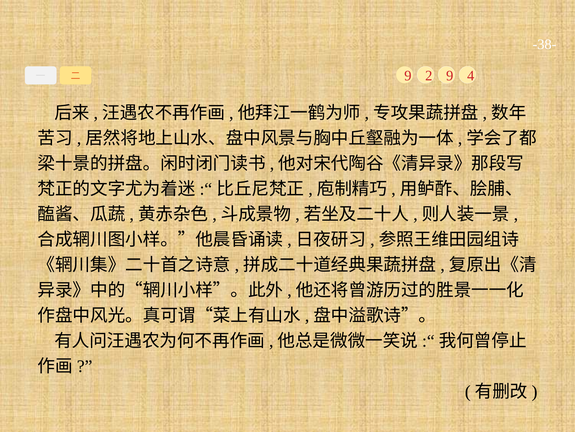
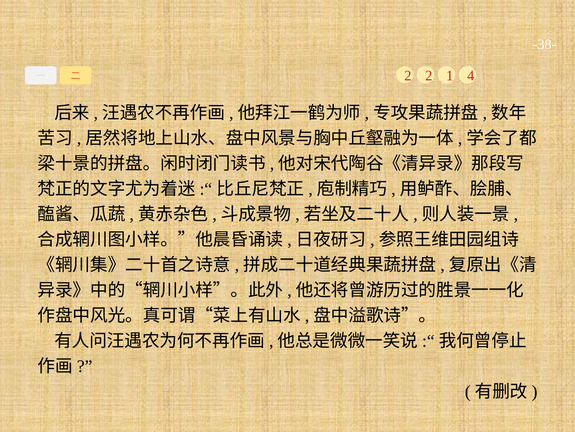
9: 9 -> 2 (408, 76)
2 9: 9 -> 1 (450, 76)
